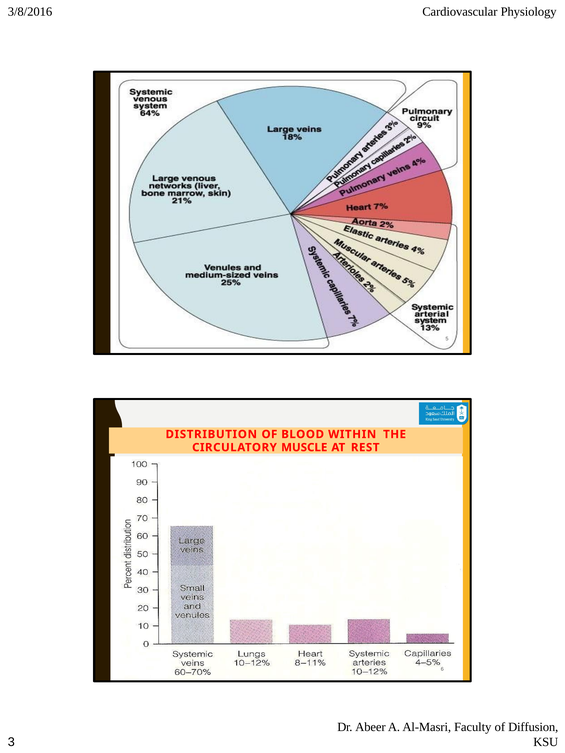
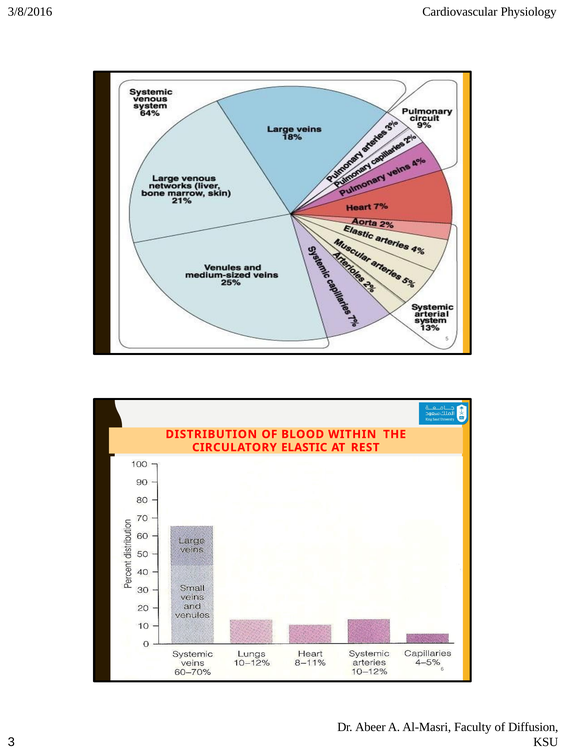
MUSCLE: MUSCLE -> ELASTIC (304, 448)
